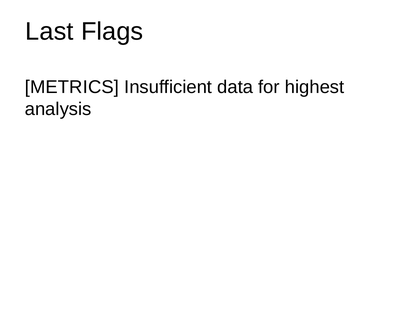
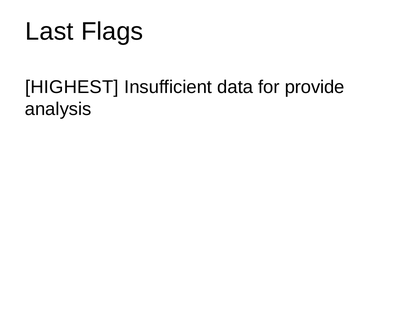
METRICS: METRICS -> HIGHEST (72, 87)
highest: highest -> provide (315, 87)
